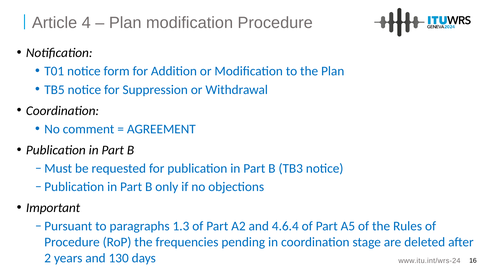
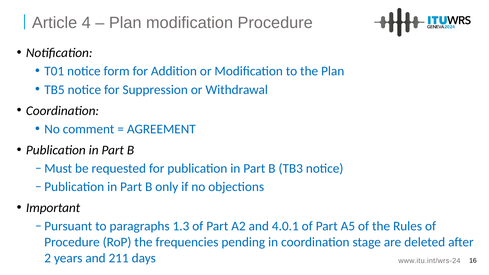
4.6.4: 4.6.4 -> 4.0.1 (285, 226)
130: 130 -> 211 (119, 258)
